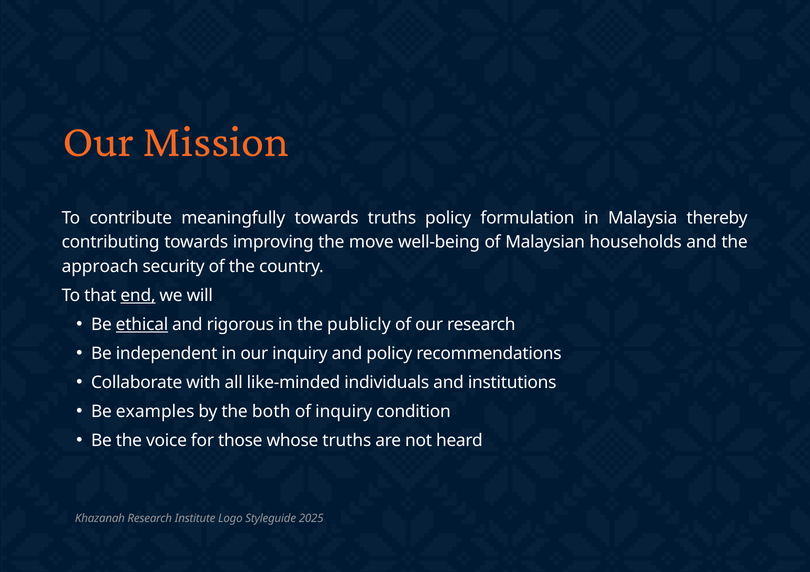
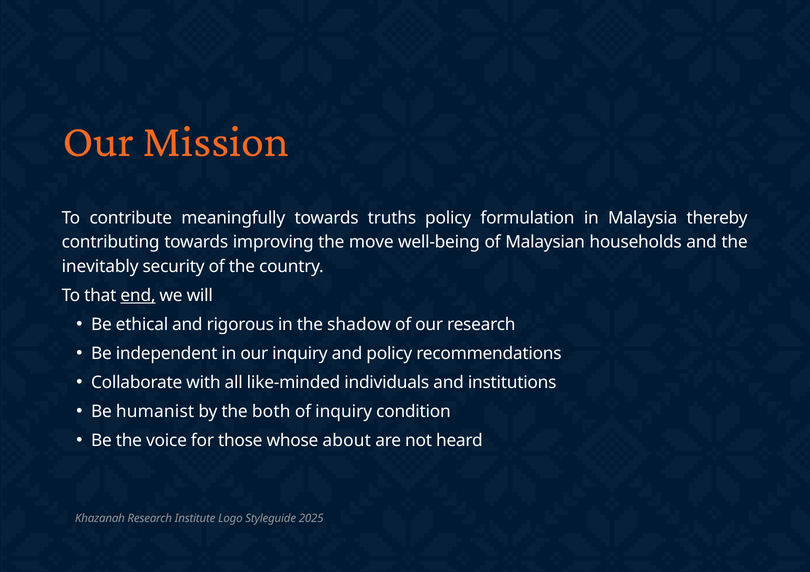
approach: approach -> inevitably (100, 267)
ethical underline: present -> none (142, 325)
publicly: publicly -> shadow (359, 325)
examples: examples -> humanist (155, 412)
whose truths: truths -> about (347, 441)
